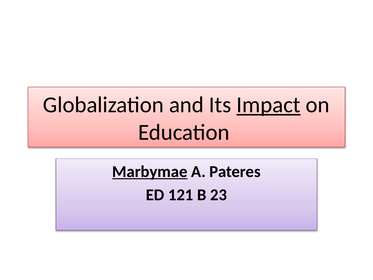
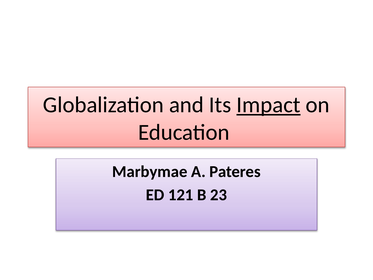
Marbymae underline: present -> none (150, 171)
